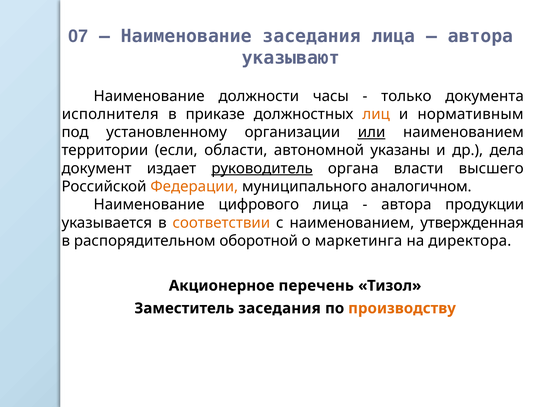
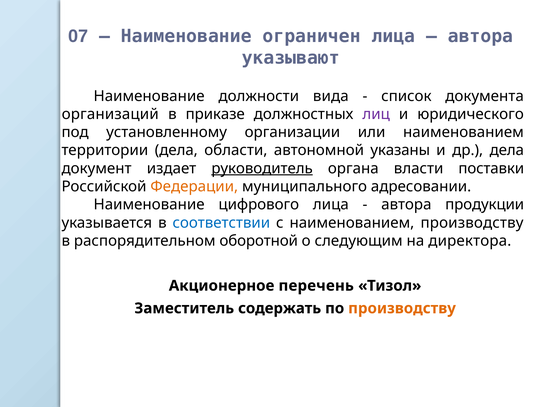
Наименование заседания: заседания -> ограничен (312, 36)
часы: часы -> вида (331, 96)
только: только -> список (406, 96)
исполнителя: исполнителя -> организаций (110, 114)
лиц colour: orange -> purple (376, 114)
нормативным: нормативным -> юридического (471, 114)
или underline: present -> none (372, 132)
территории если: если -> дела (176, 150)
высшего: высшего -> поставки (491, 169)
аналогичном: аналогичном -> адресовании (421, 187)
соответствии colour: orange -> blue (221, 223)
наименованием утвержденная: утвержденная -> производству (472, 223)
маркетинга: маркетинга -> следующим (359, 241)
Заместитель заседания: заседания -> содержать (280, 309)
